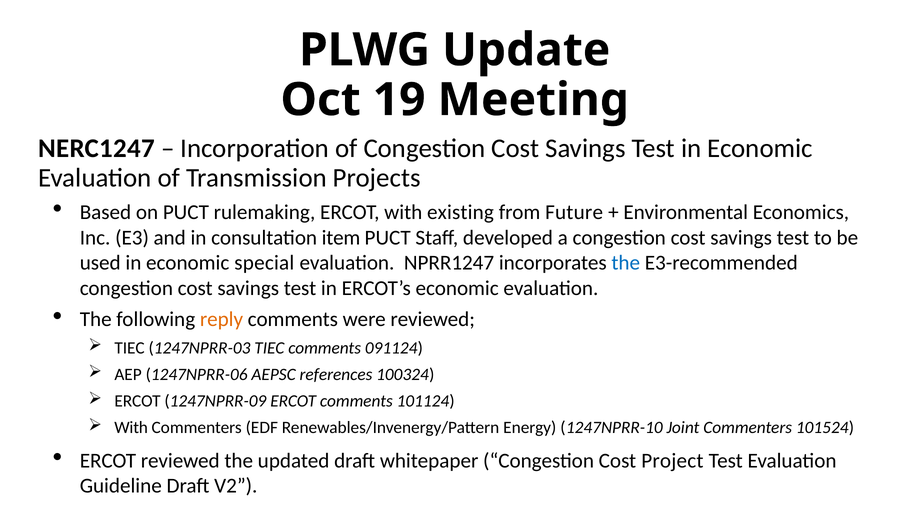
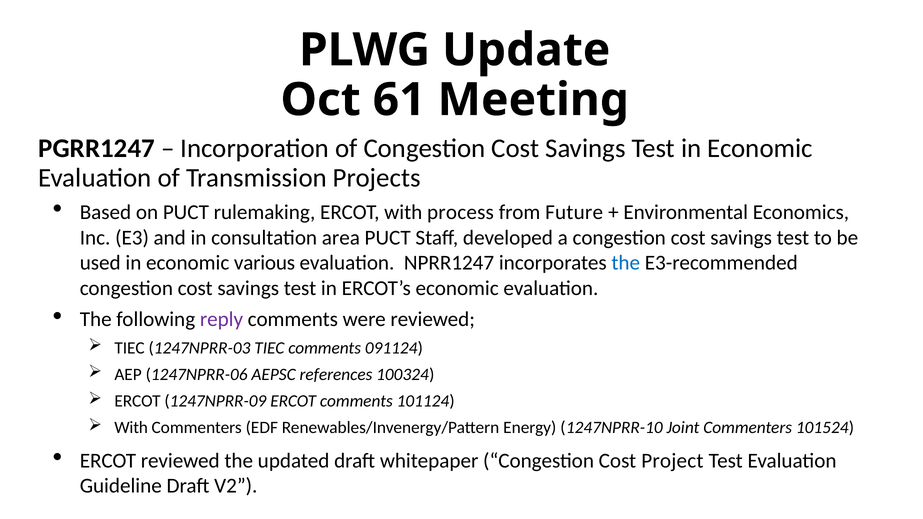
19: 19 -> 61 (399, 100)
NERC1247: NERC1247 -> PGRR1247 (97, 149)
existing: existing -> process (460, 212)
item: item -> area (341, 238)
special: special -> various (265, 263)
reply colour: orange -> purple (222, 320)
